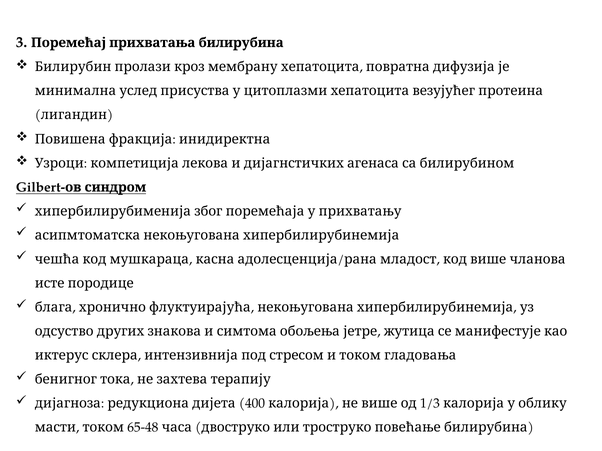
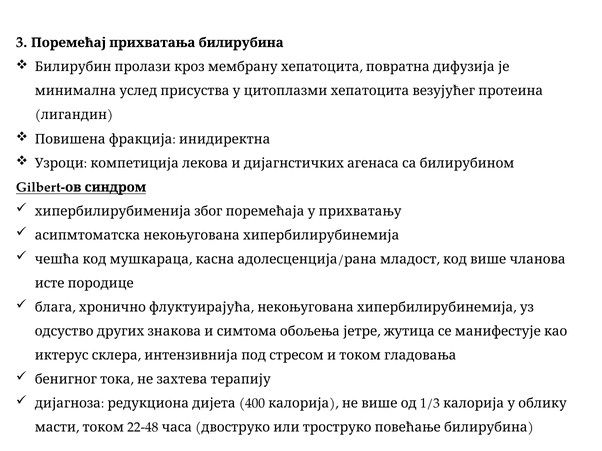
65-48: 65-48 -> 22-48 (143, 428)
